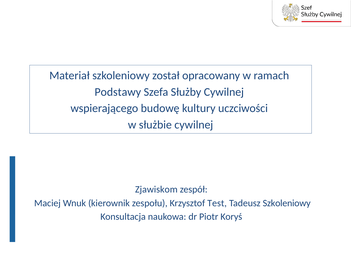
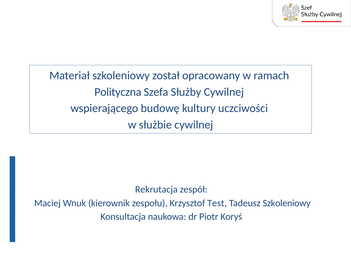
Podstawy: Podstawy -> Polityczna (118, 92)
Zjawiskom: Zjawiskom -> Rekrutacja (156, 190)
